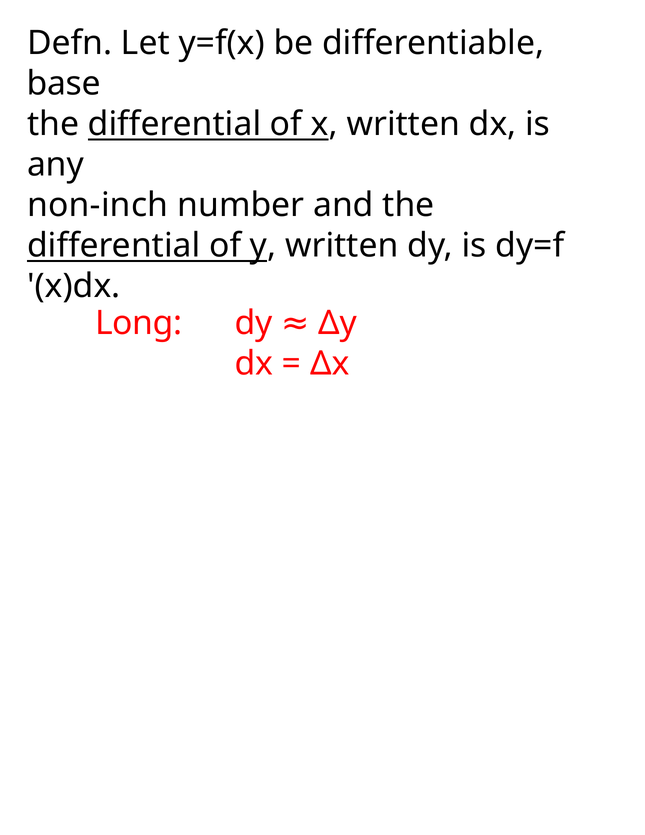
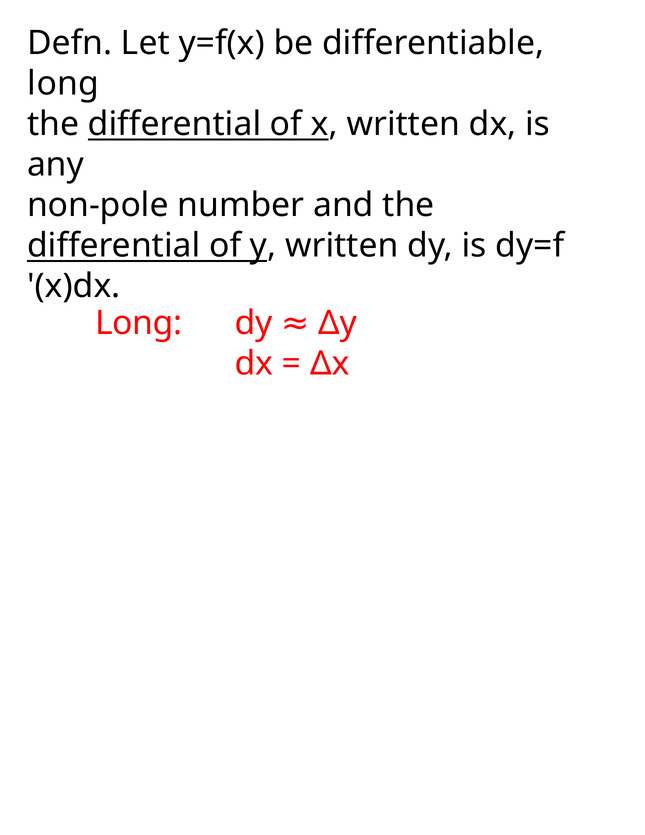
base: base -> long (63, 84)
non-inch: non-inch -> non-pole (98, 205)
